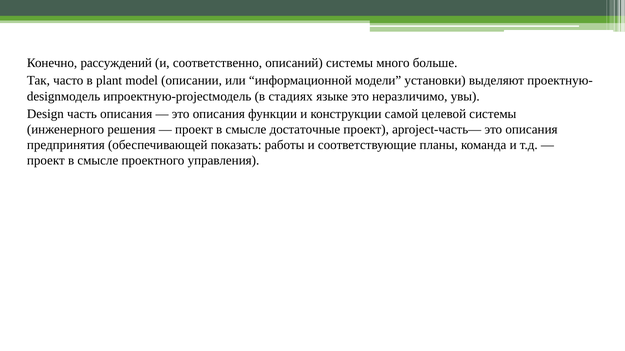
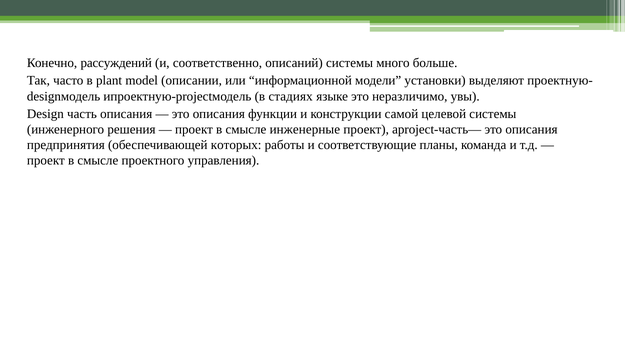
достаточные: достаточные -> инженерные (305, 130)
показать: показать -> которых (236, 145)
